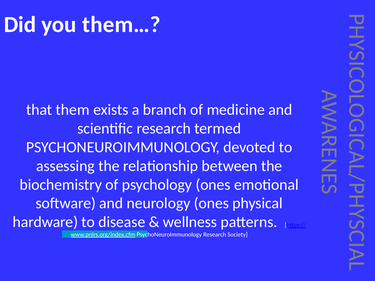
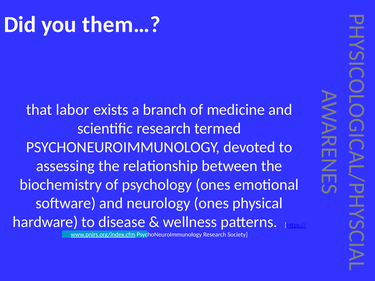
them: them -> labor (73, 110)
